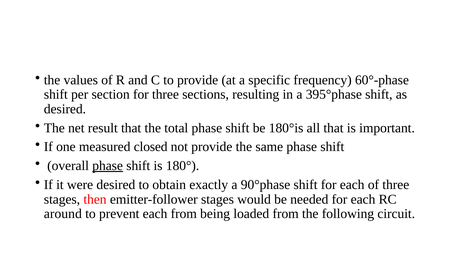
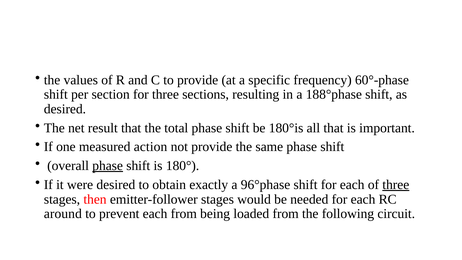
395°phase: 395°phase -> 188°phase (334, 94)
closed: closed -> action (151, 147)
90°phase: 90°phase -> 96°phase (266, 185)
three underline: none -> present (396, 185)
